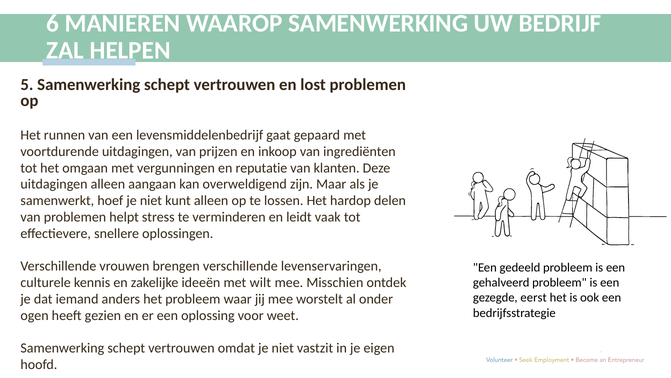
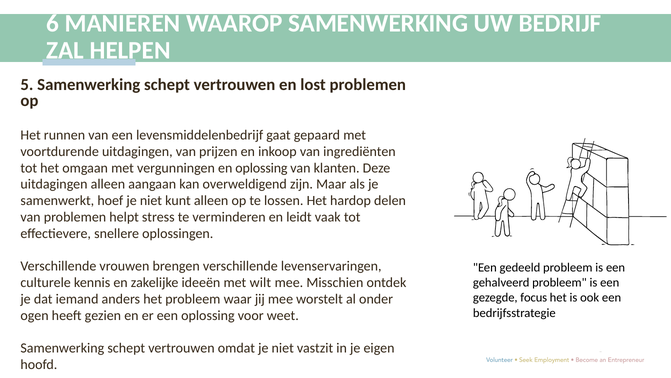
en reputatie: reputatie -> oplossing (261, 168)
eerst: eerst -> focus (534, 297)
